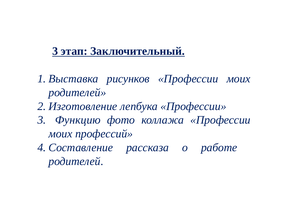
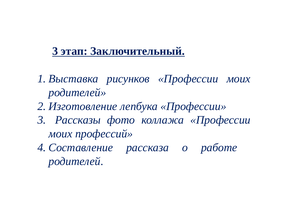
Функцию: Функцию -> Рассказы (78, 120)
